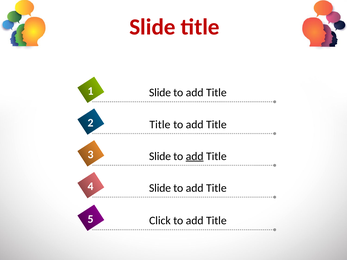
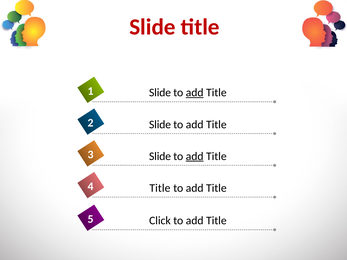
add underline: none -> present (195, 93)
Title: Title -> Slide (160, 125)
Slide: Slide -> Title (160, 188)
